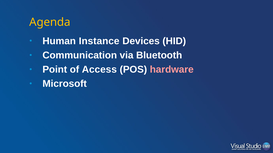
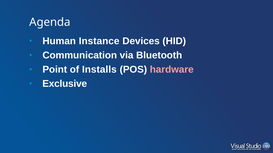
Agenda colour: yellow -> white (50, 22)
Access: Access -> Installs (99, 70)
Microsoft: Microsoft -> Exclusive (65, 84)
